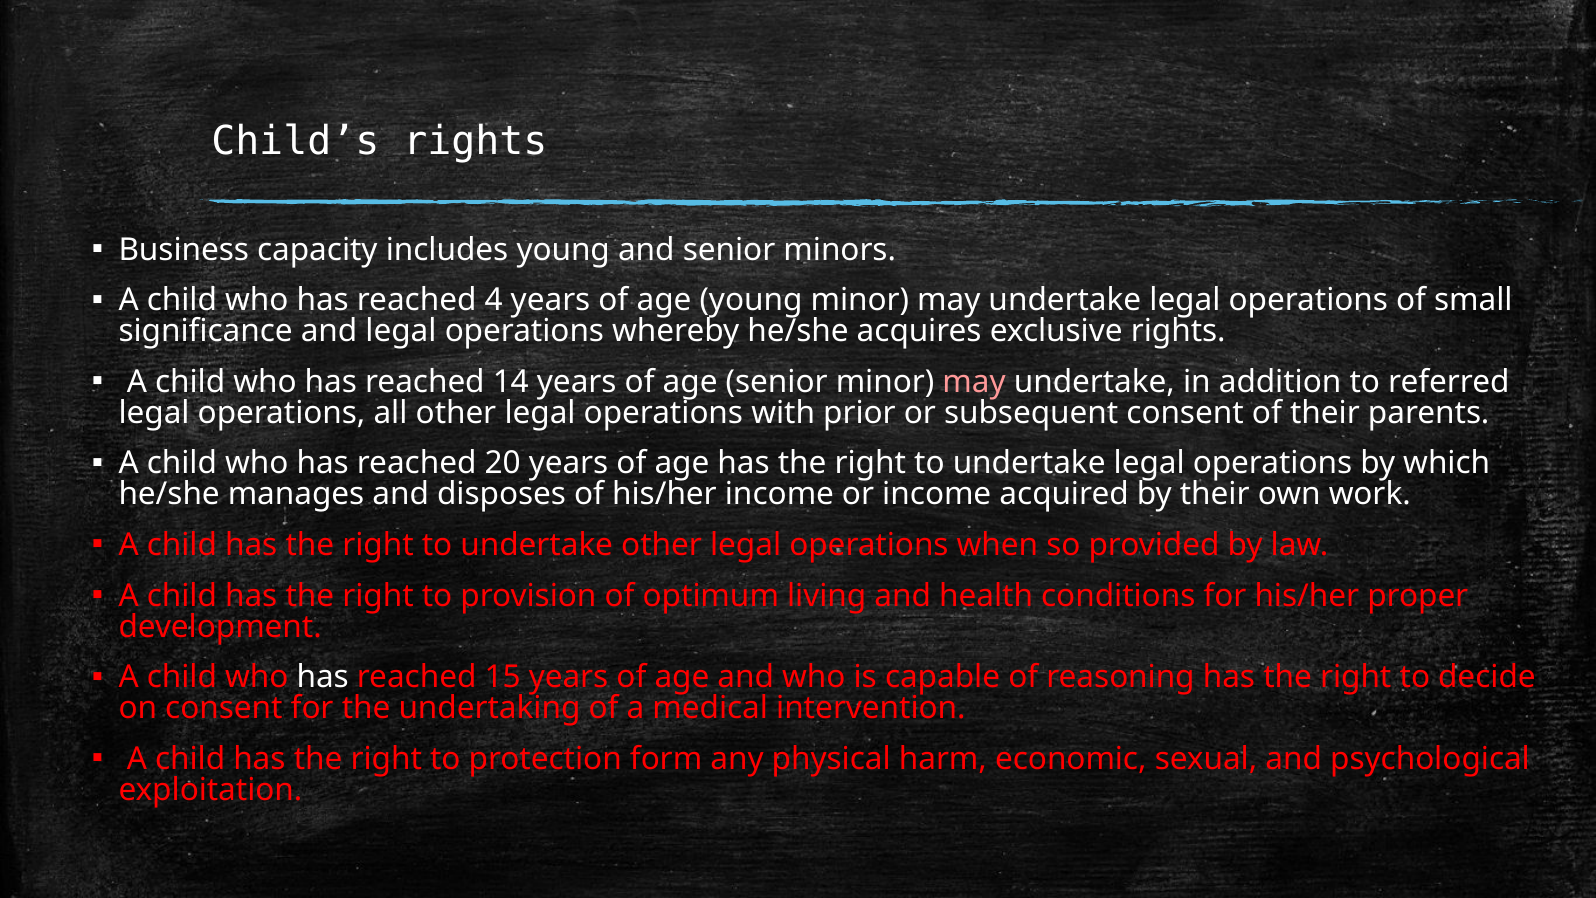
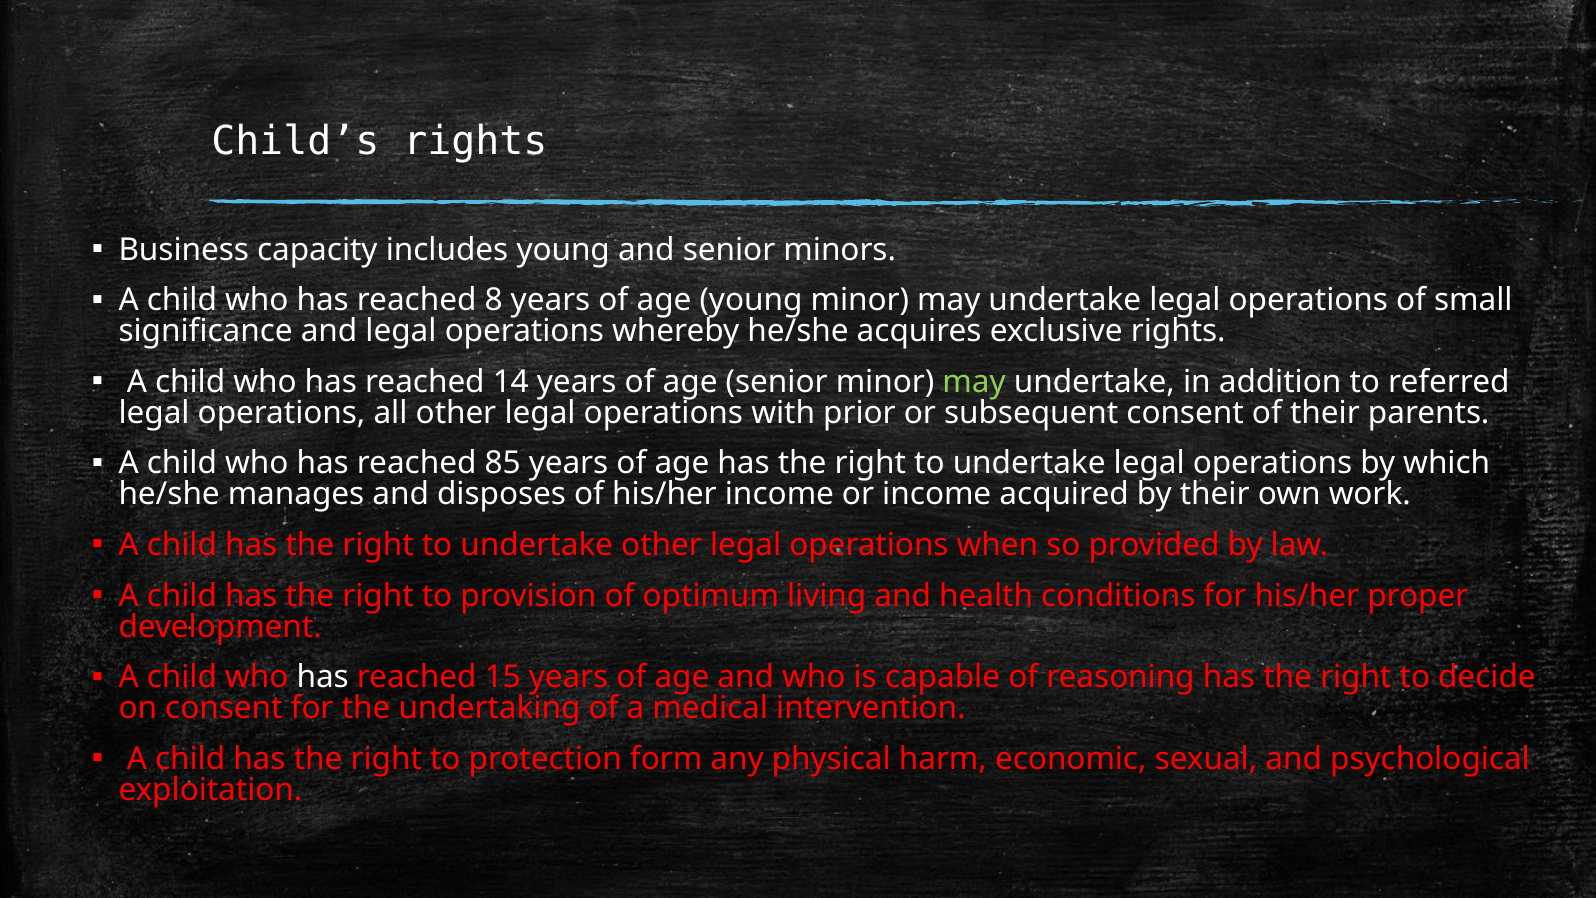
4: 4 -> 8 (494, 300)
may colour: pink -> light green (974, 382)
20: 20 -> 85 (503, 463)
